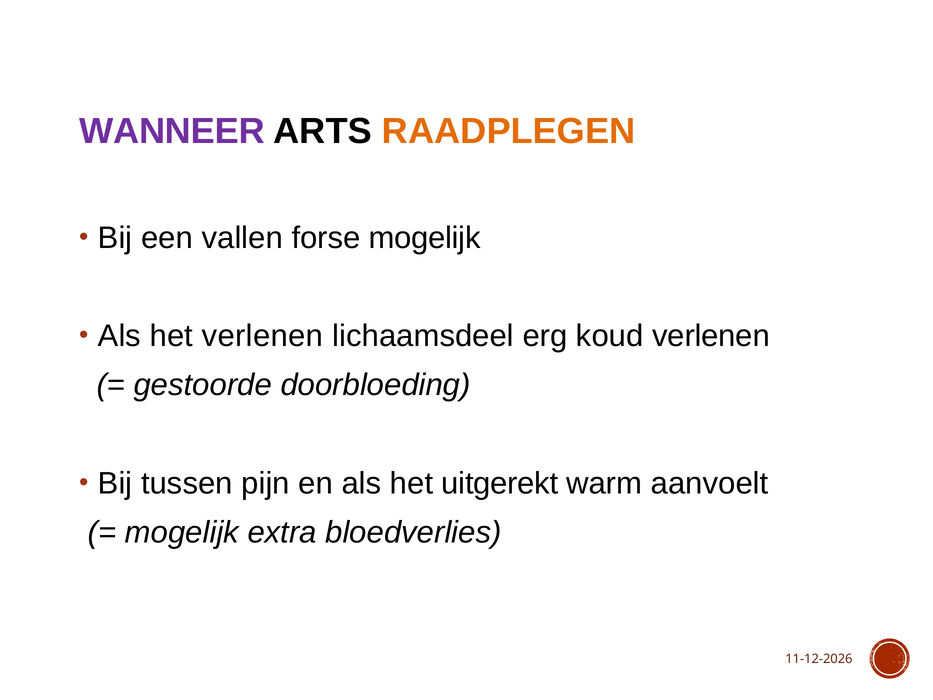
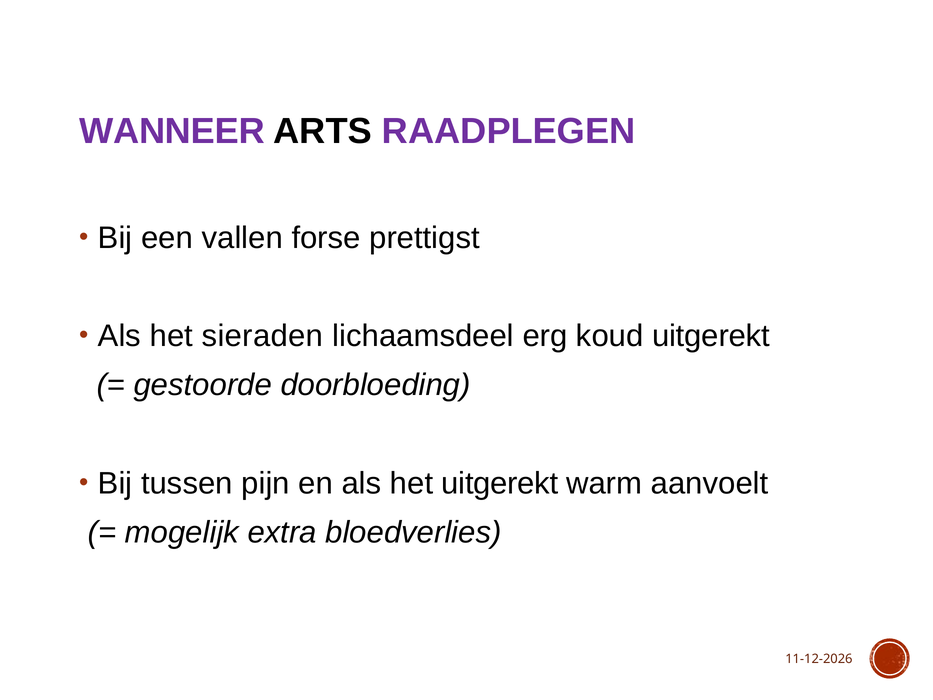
RAADPLEGEN colour: orange -> purple (509, 131)
forse mogelijk: mogelijk -> prettigst (425, 238)
het verlenen: verlenen -> sieraden (262, 336)
koud verlenen: verlenen -> uitgerekt (711, 336)
